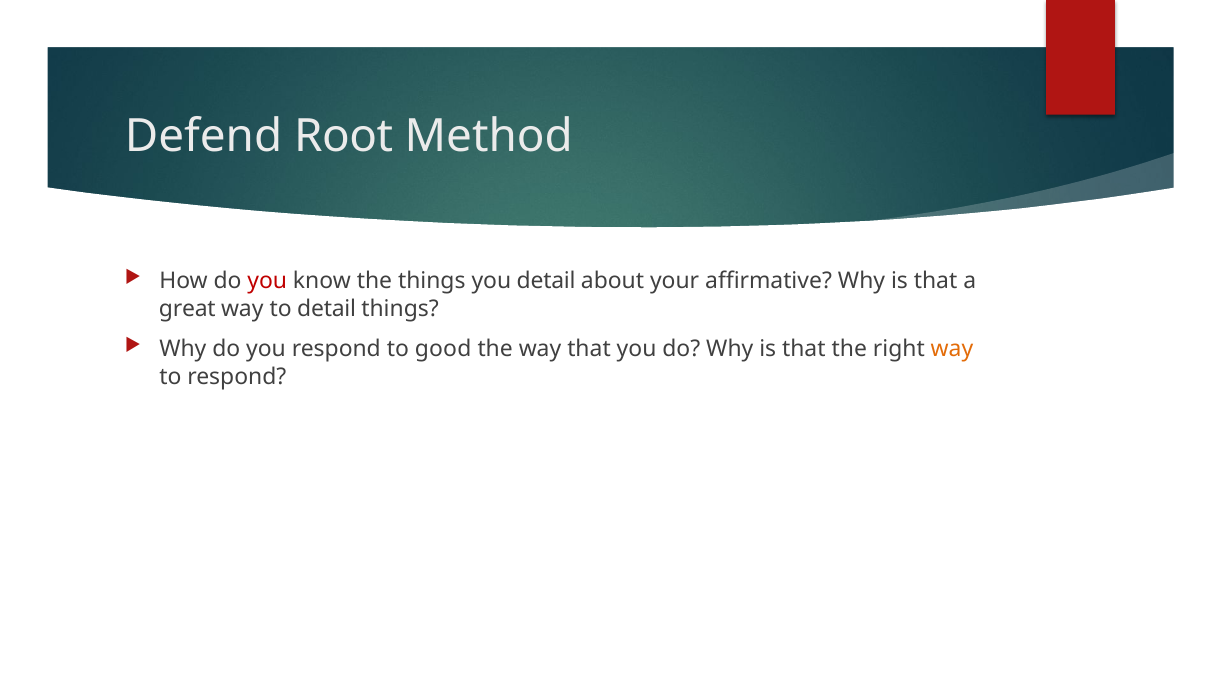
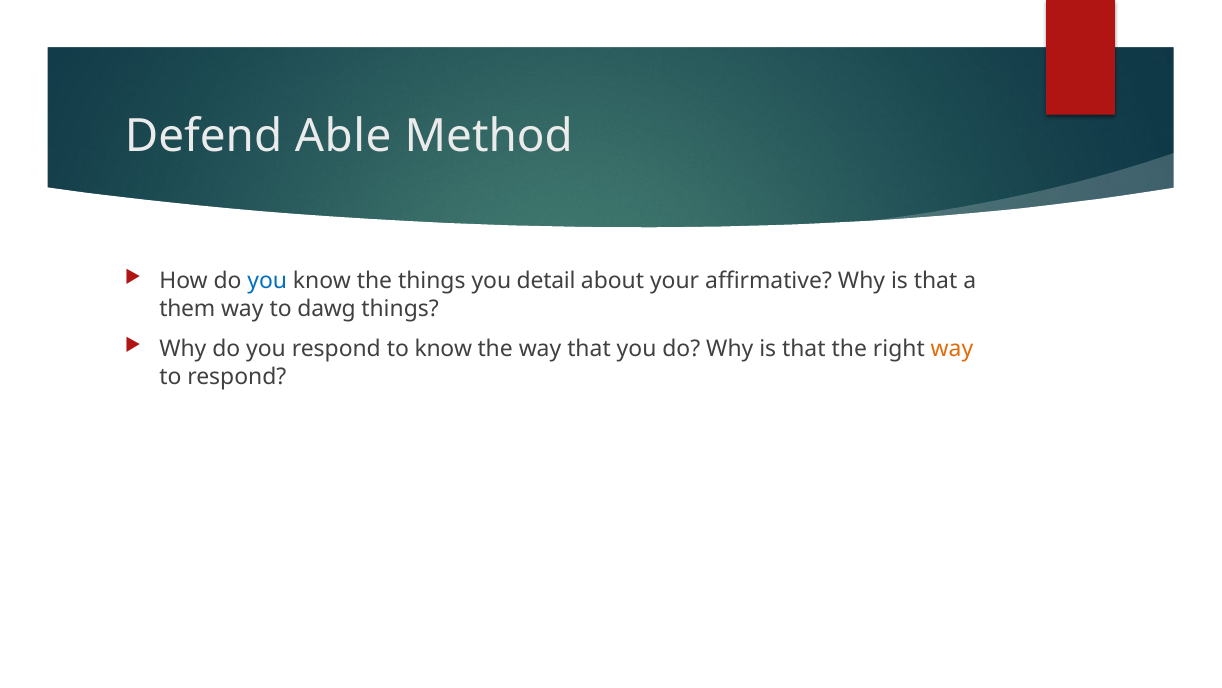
Root: Root -> Able (343, 136)
you colour: red -> blue (267, 281)
great: great -> them (187, 308)
to detail: detail -> dawg (327, 308)
to good: good -> know (443, 349)
